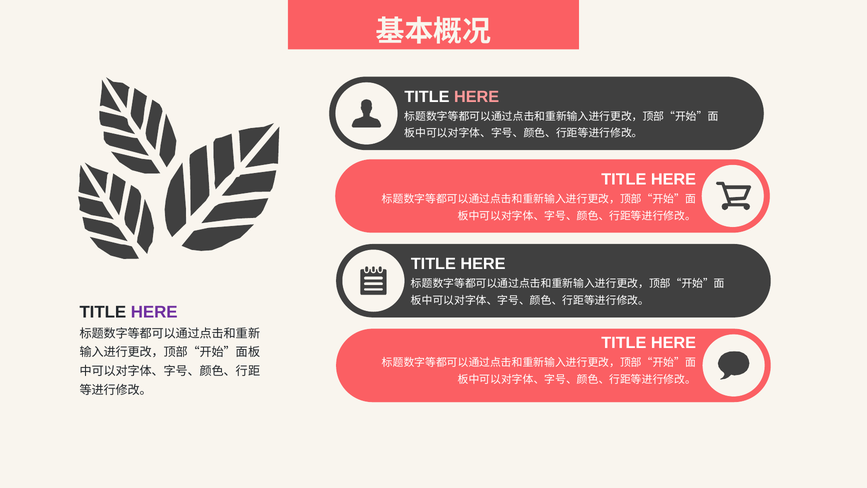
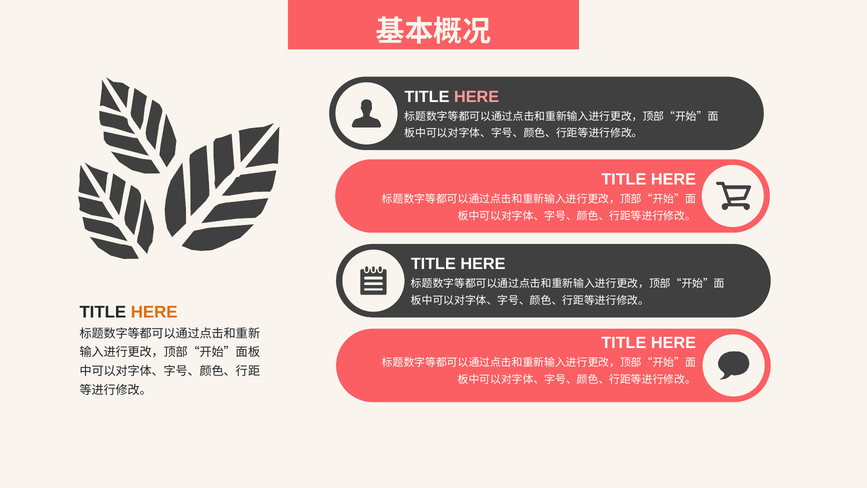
HERE colour: purple -> orange (154, 312)
